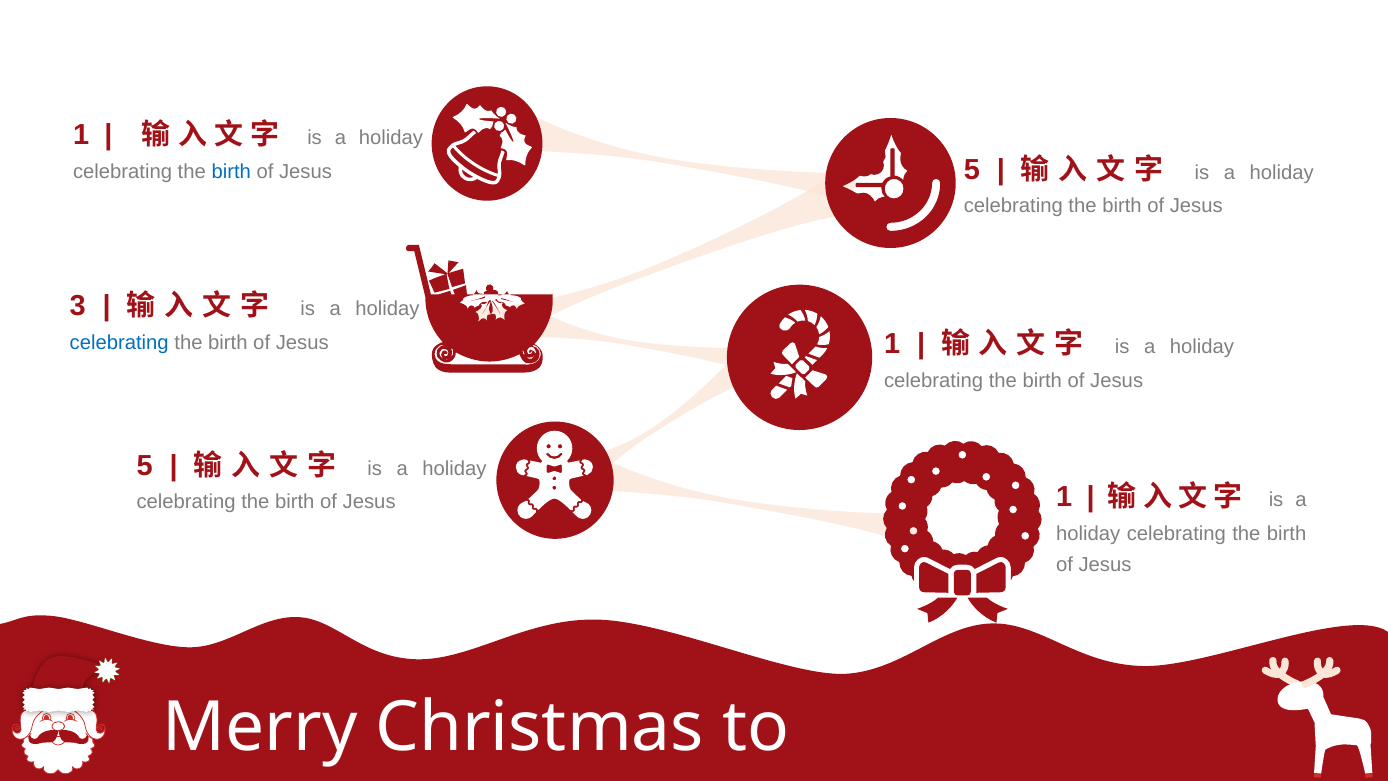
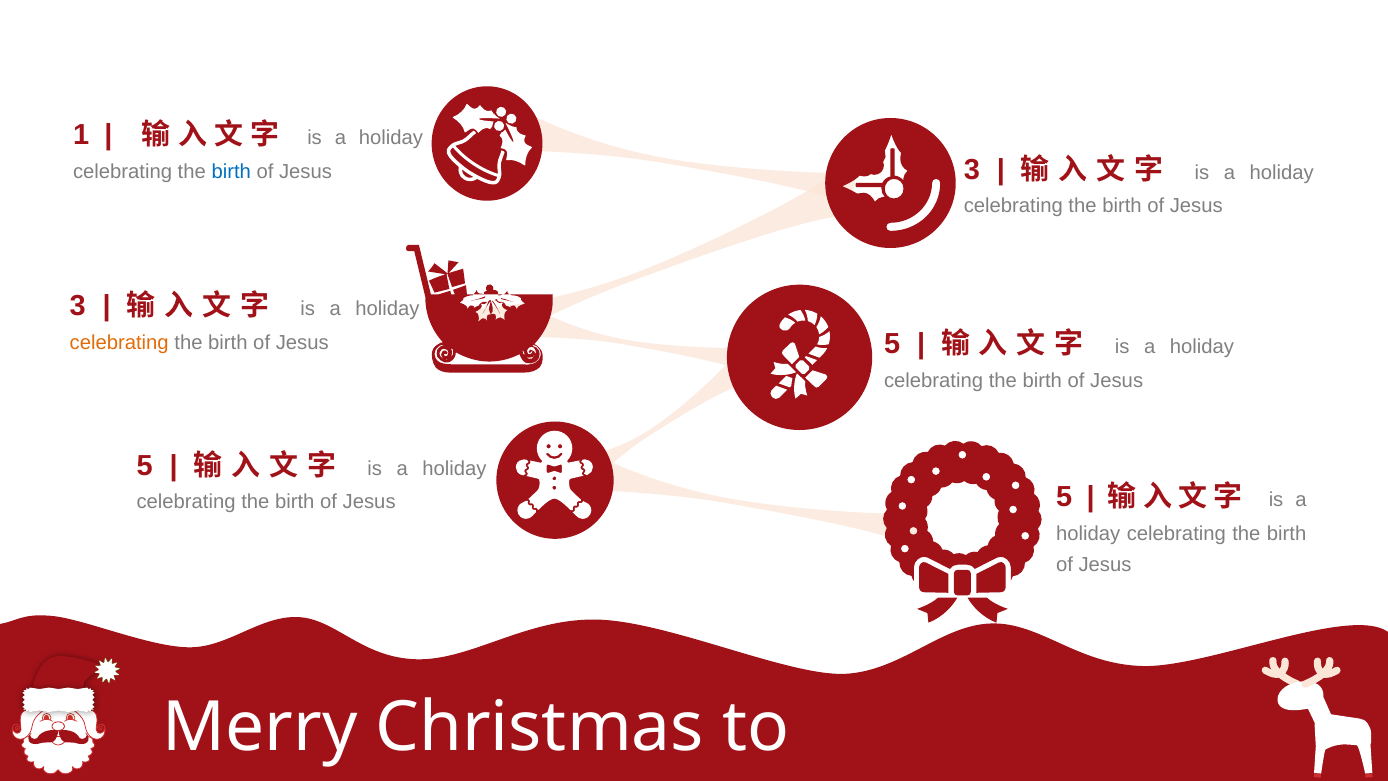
5: 5 -> 3 (972, 170)
celebrating colour: blue -> orange (119, 342)
1: 1 -> 5 (892, 344)
1: 1 -> 5 (1064, 497)
